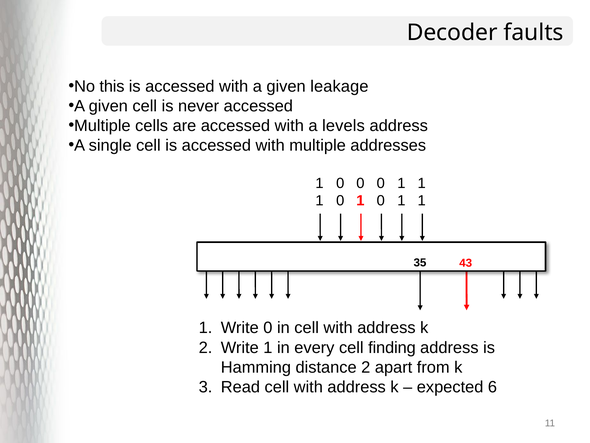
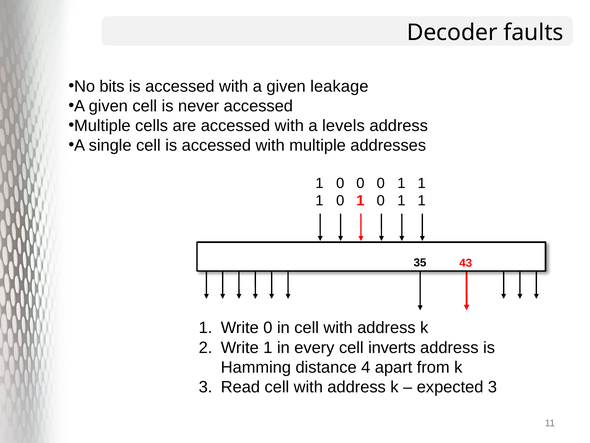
this: this -> bits (112, 86)
finding: finding -> inverts (392, 347)
distance 2: 2 -> 4 (366, 367)
expected 6: 6 -> 3 (492, 387)
